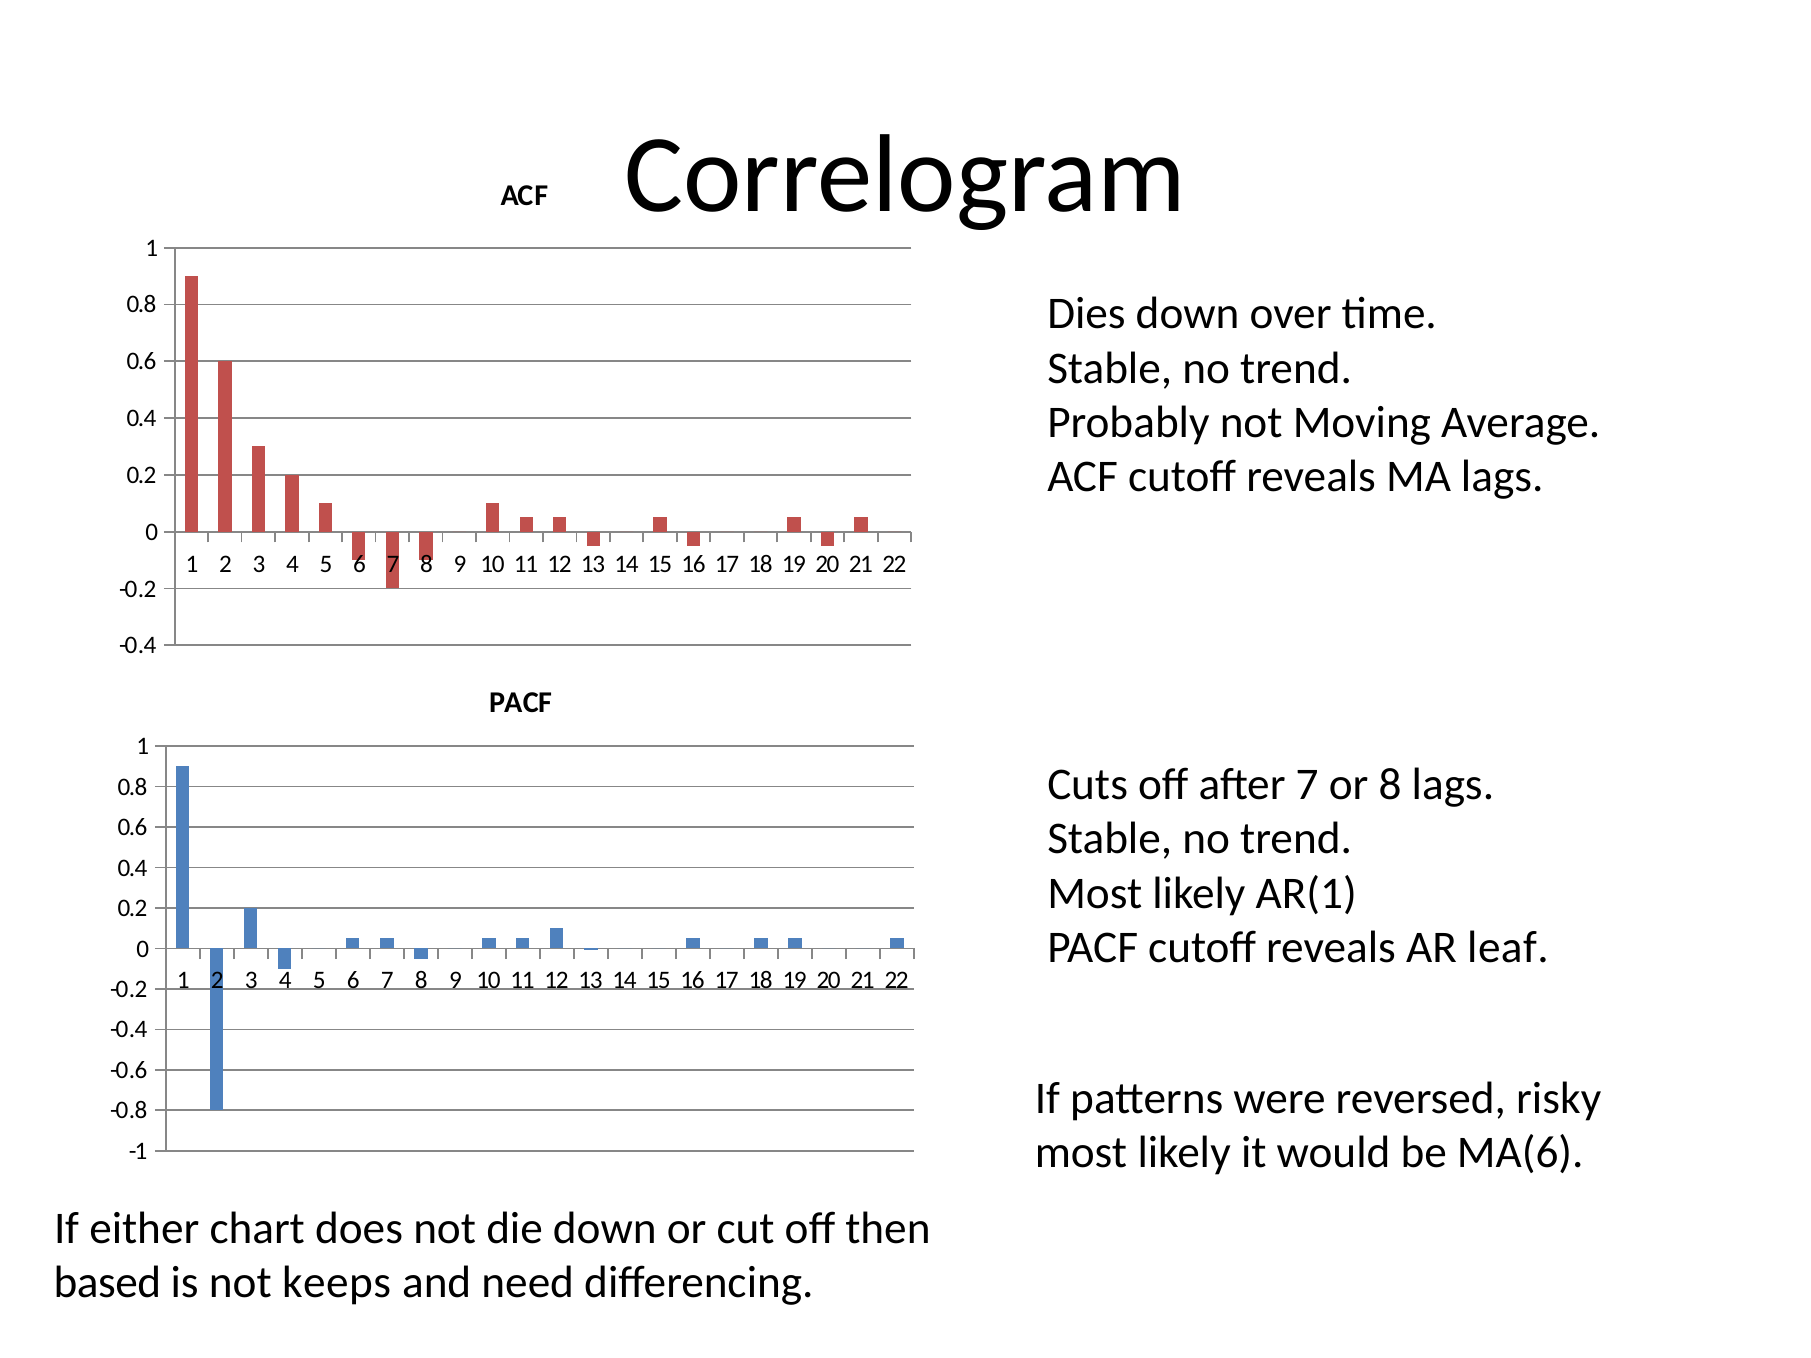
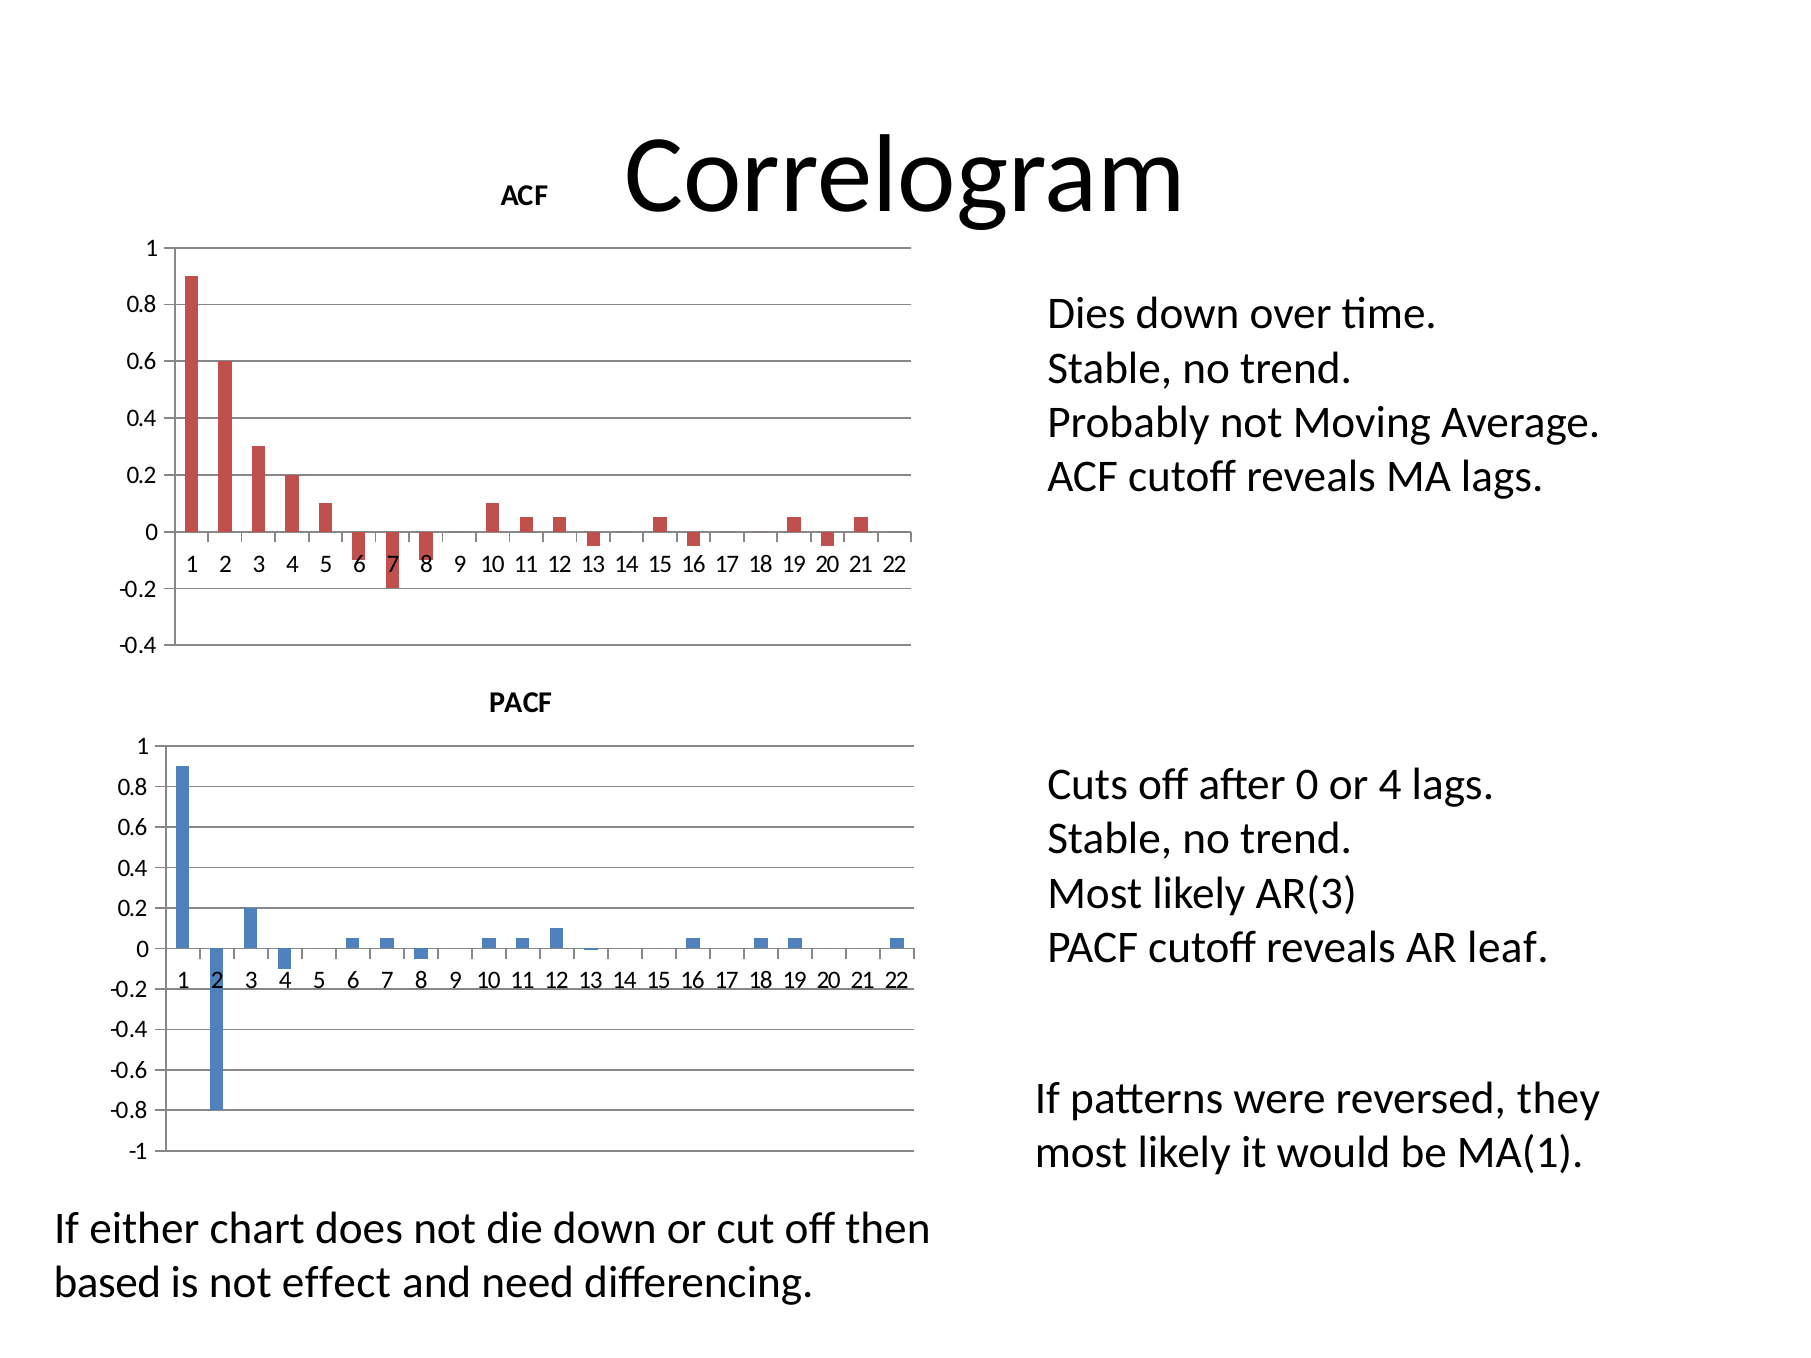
after 7: 7 -> 0 (1307, 785)
or 8: 8 -> 4 (1390, 785)
AR(1: AR(1 -> AR(3 (1306, 893)
risky: risky -> they (1559, 1099)
MA(6: MA(6 -> MA(1 (1520, 1153)
keeps: keeps -> effect (337, 1283)
